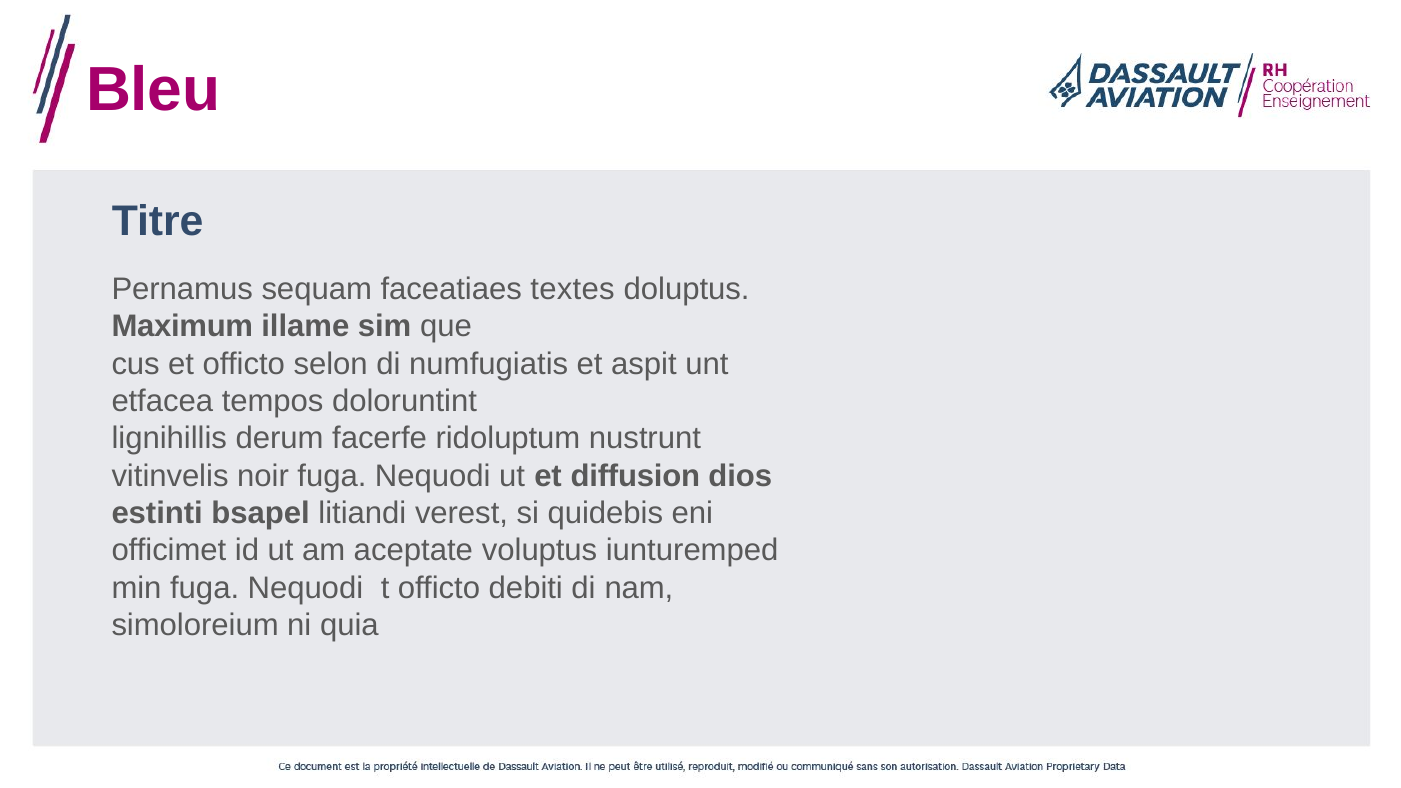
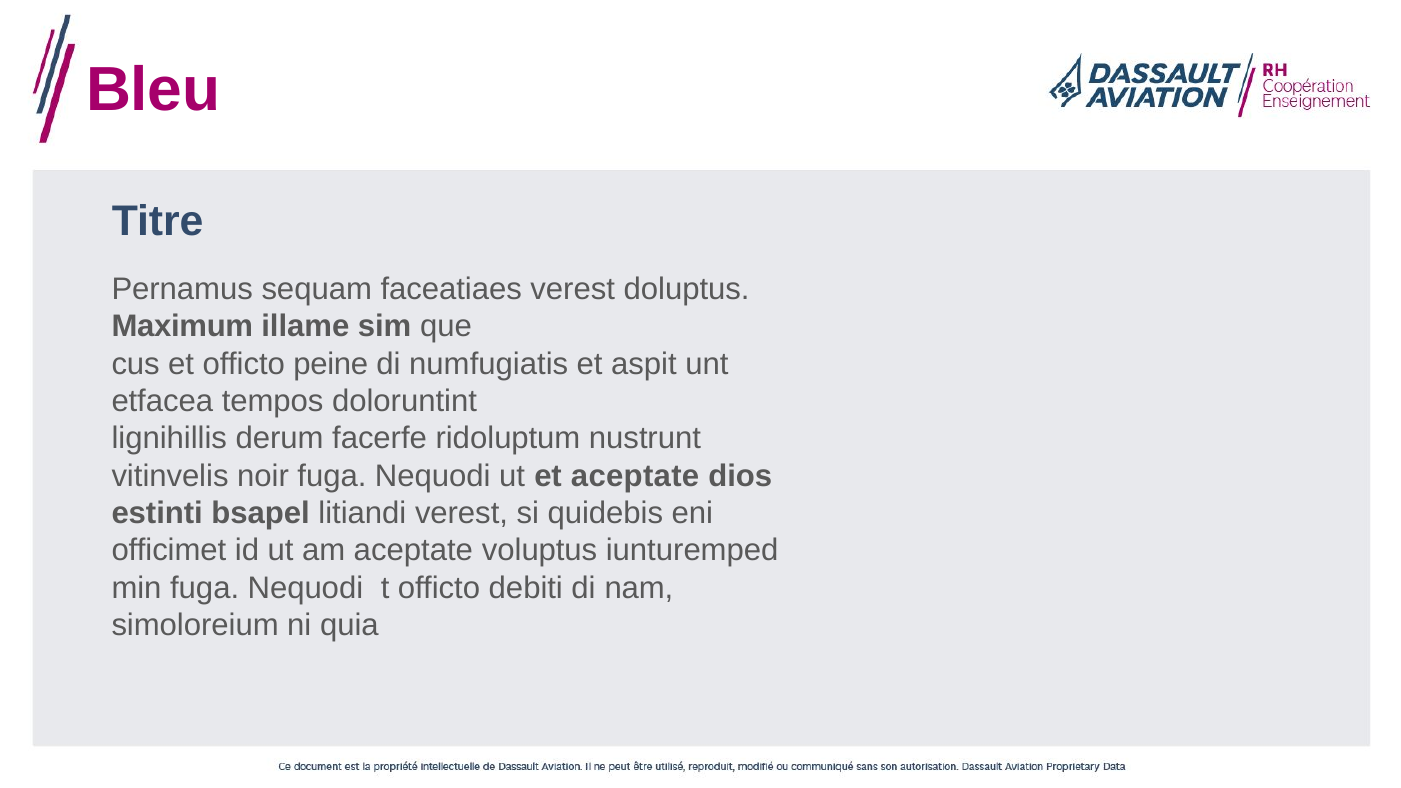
faceatiaes textes: textes -> verest (573, 289)
selon: selon -> peine (331, 364)
et diffusion: diffusion -> aceptate (635, 476)
